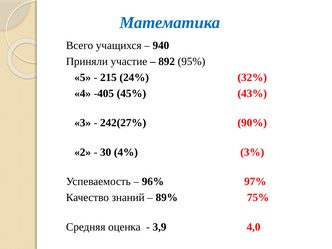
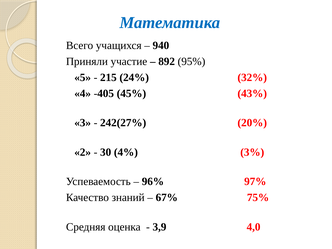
90%: 90% -> 20% (252, 123)
89%: 89% -> 67% (167, 198)
